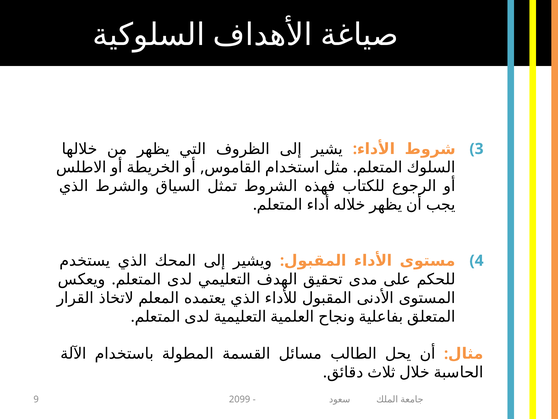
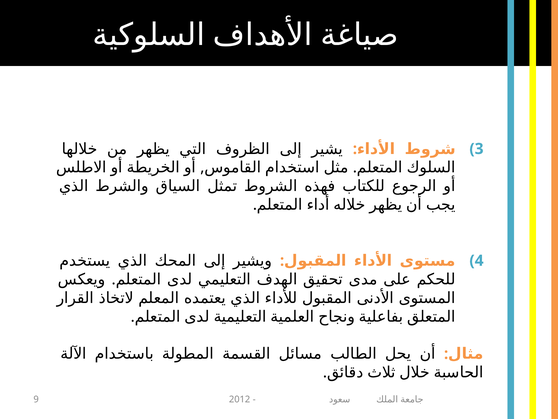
2099: 2099 -> 2012 (240, 399)
